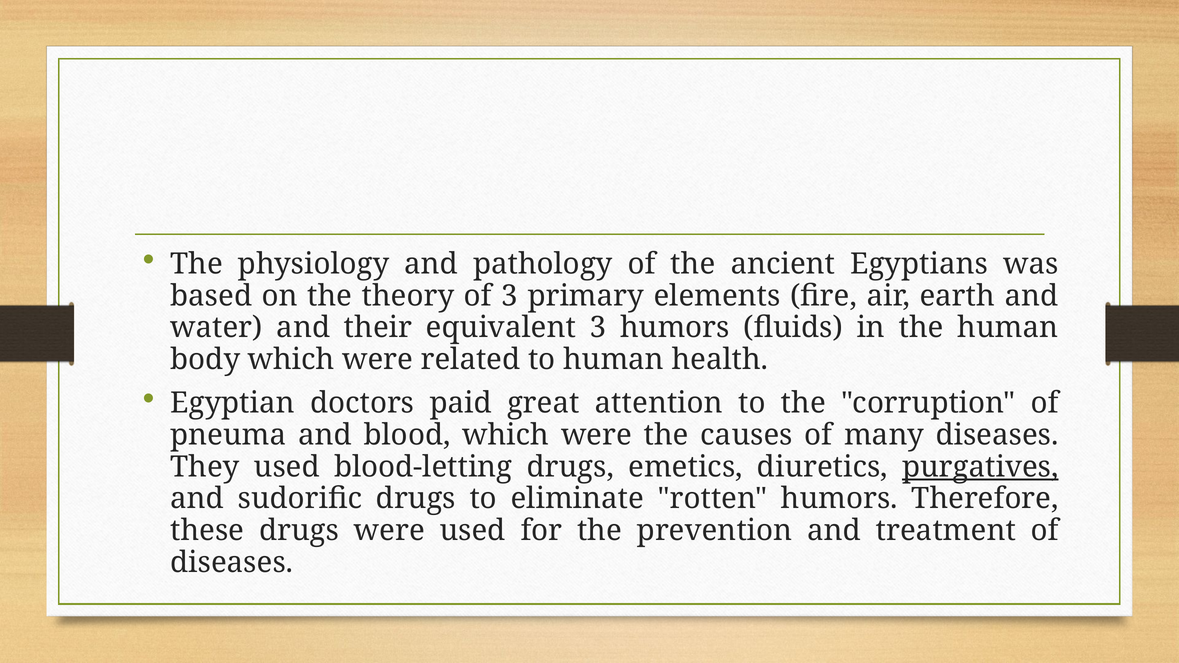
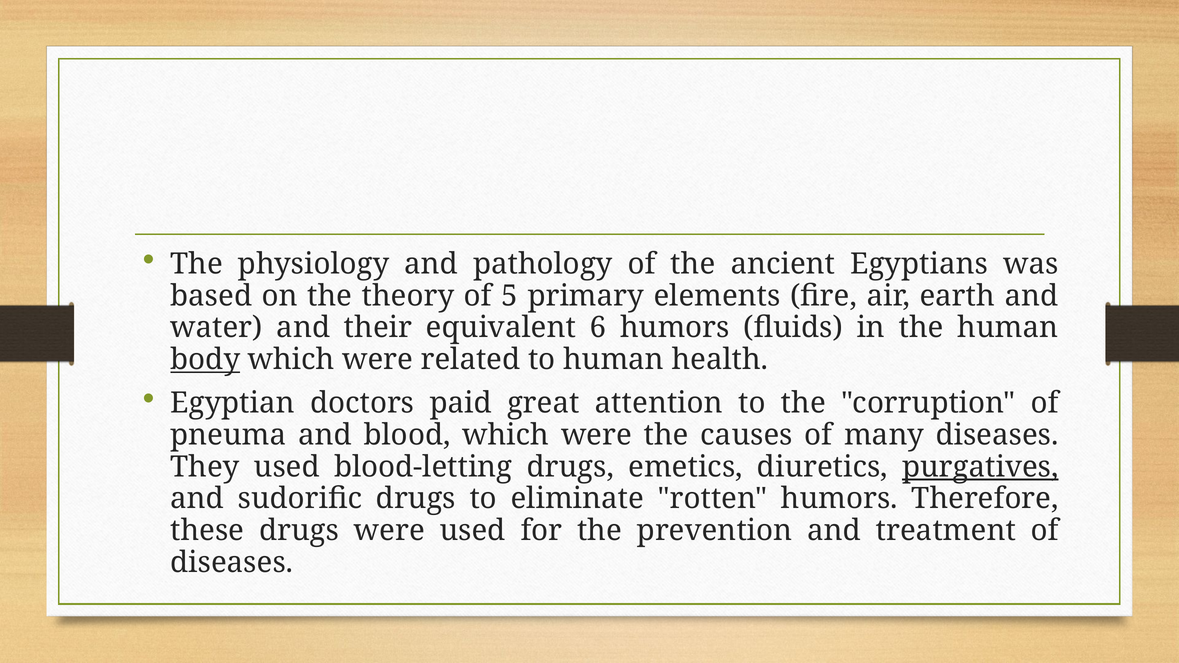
of 3: 3 -> 5 (510, 296)
equivalent 3: 3 -> 6 (598, 328)
body underline: none -> present (205, 360)
